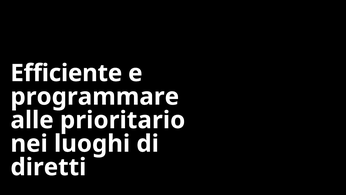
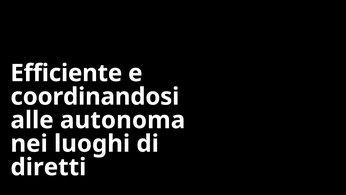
programmare: programmare -> coordinandosi (95, 97)
prioritario: prioritario -> autonoma (123, 120)
